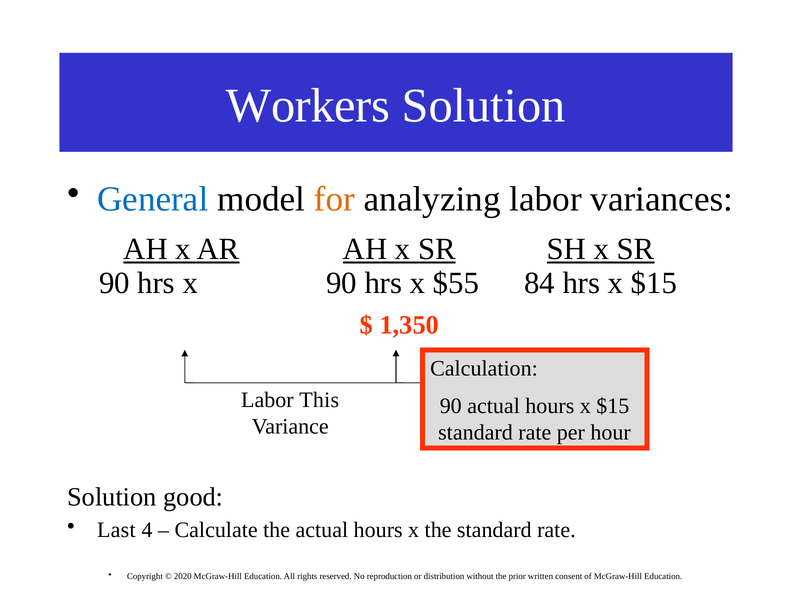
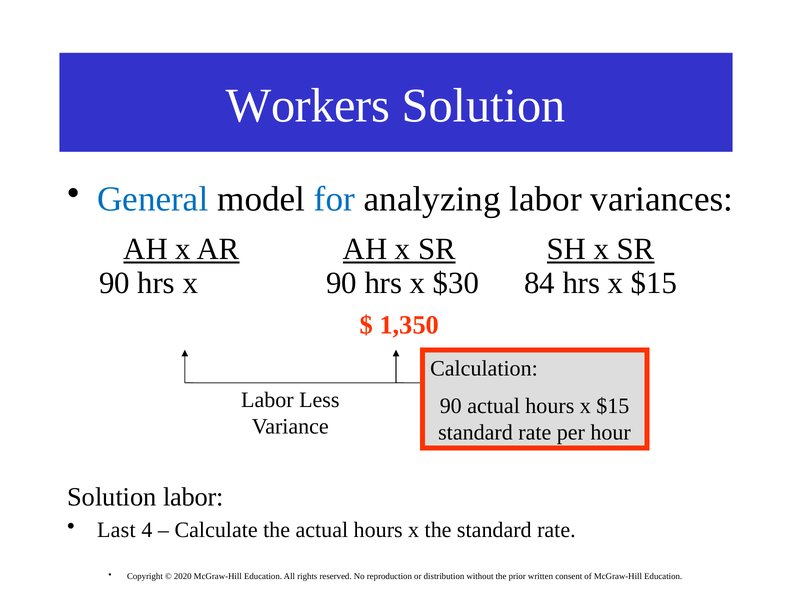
for colour: orange -> blue (335, 199)
$55: $55 -> $30 (456, 283)
This: This -> Less (319, 400)
Solution good: good -> labor (193, 497)
